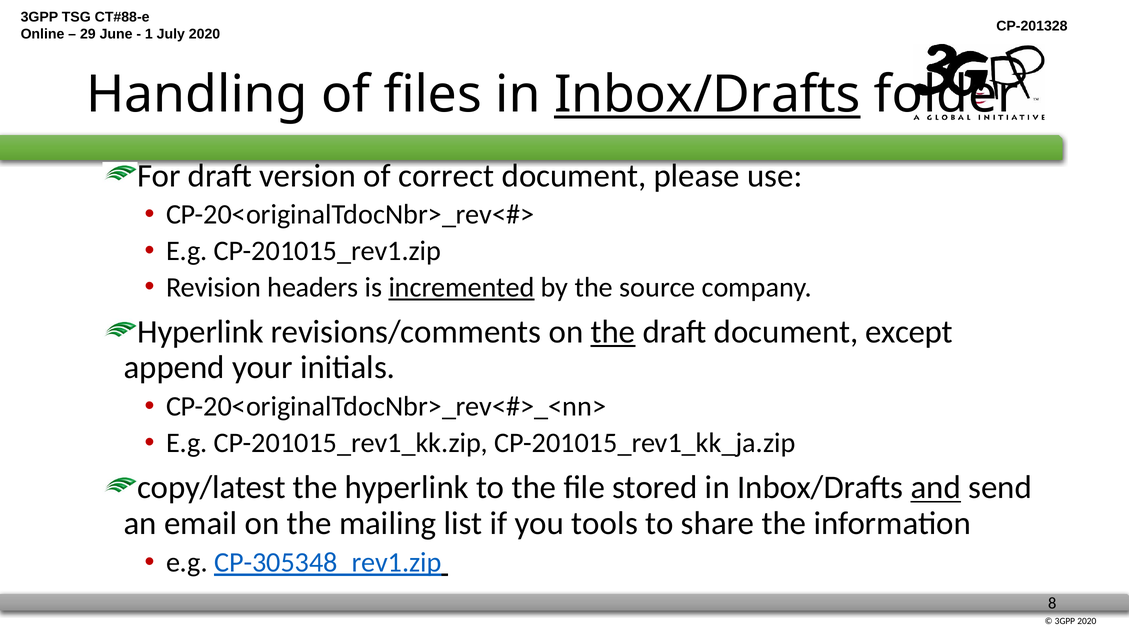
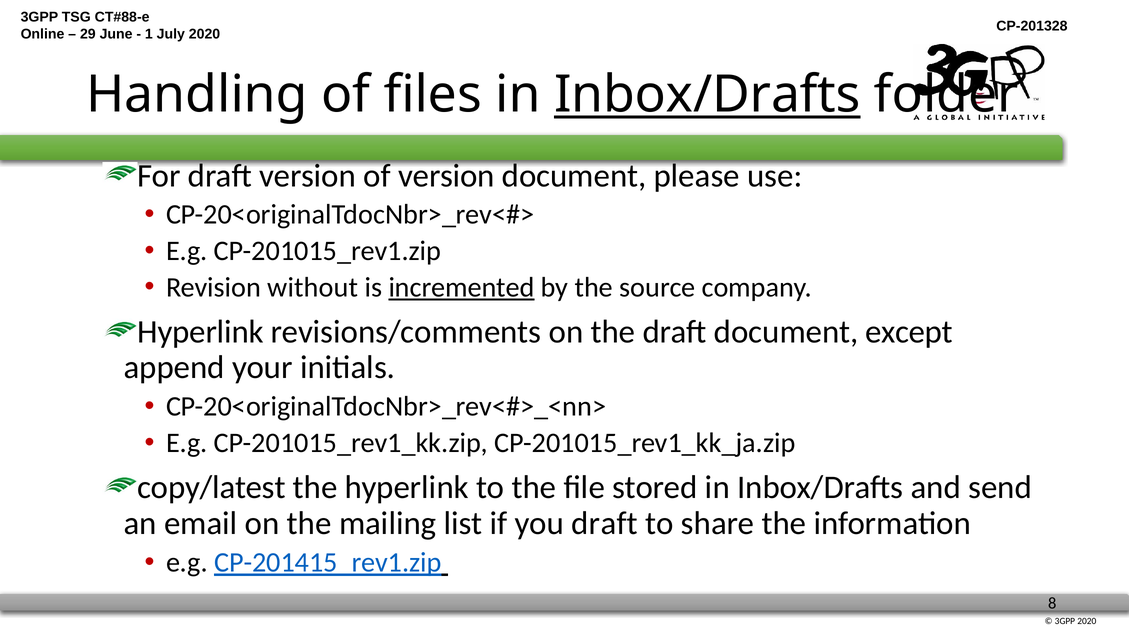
of correct: correct -> version (446, 176)
headers: headers -> without (313, 287)
the underline: present -> none (613, 332)
and underline: present -> none (936, 488)
you tools: tools -> draft (605, 523)
CP-305348_rev1.zip: CP-305348_rev1.zip -> CP-201415_rev1.zip (328, 563)
